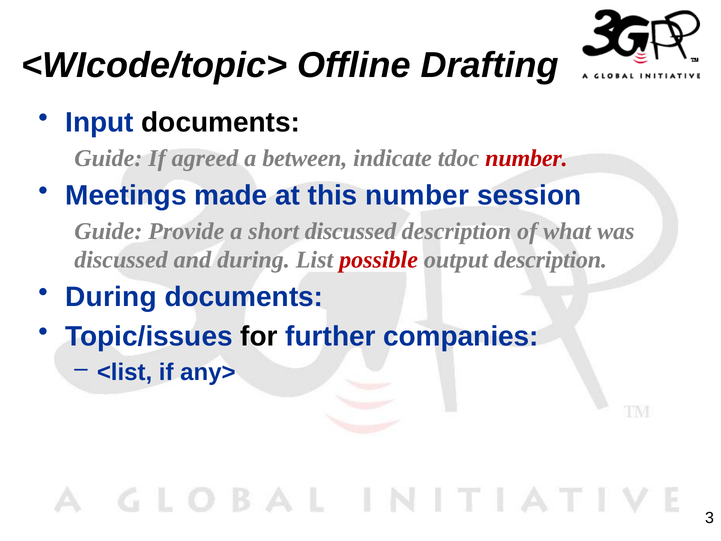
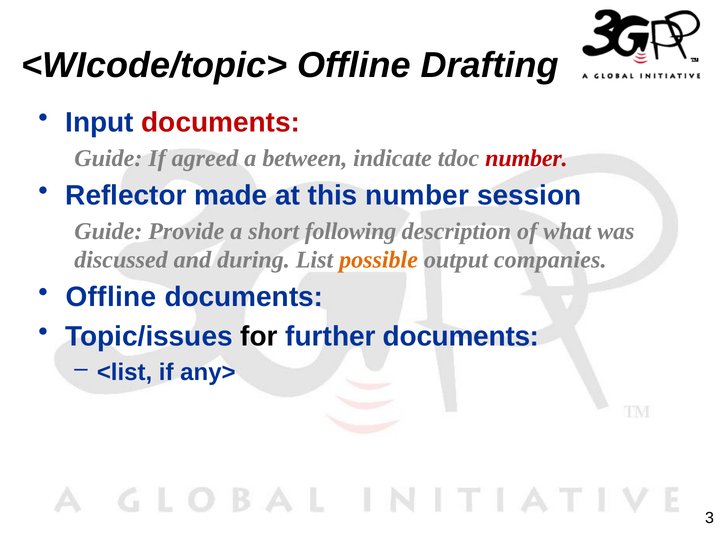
documents colour: black -> red (221, 122)
Meetings: Meetings -> Reflector (126, 195)
short discussed: discussed -> following (351, 231)
possible colour: red -> orange (379, 260)
output description: description -> companies (550, 260)
During: During -> Offline (111, 297)
further companies: companies -> documents (461, 336)
